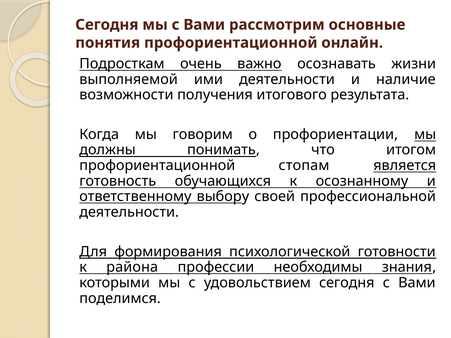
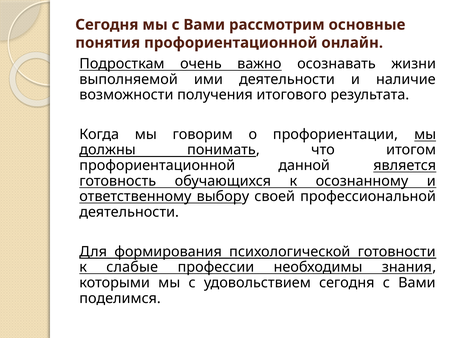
стопам: стопам -> данной (304, 166)
района: района -> слабые (132, 267)
